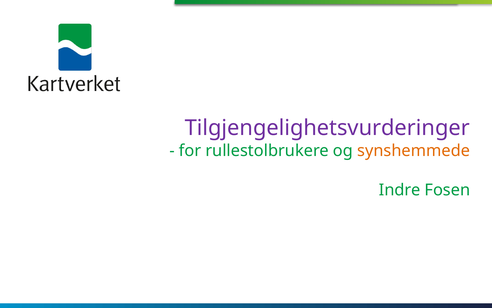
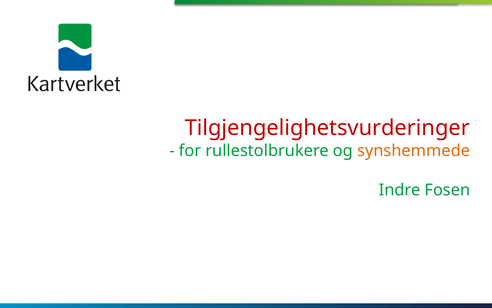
Tilgjengelighetsvurderinger colour: purple -> red (327, 128)
